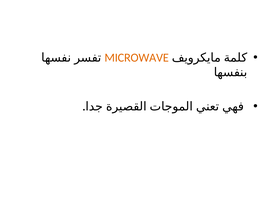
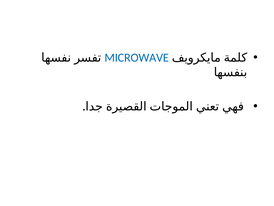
MICROWAVE colour: orange -> blue (137, 57)
